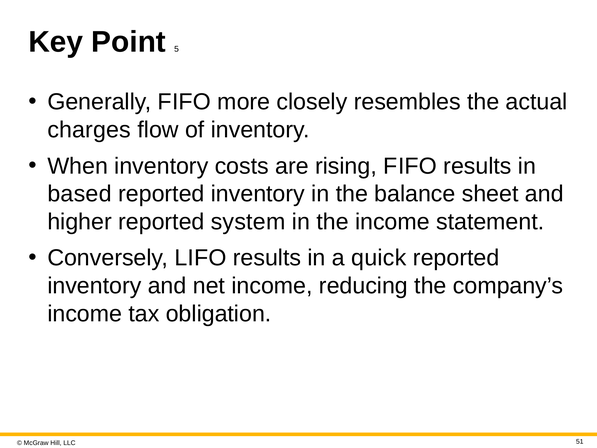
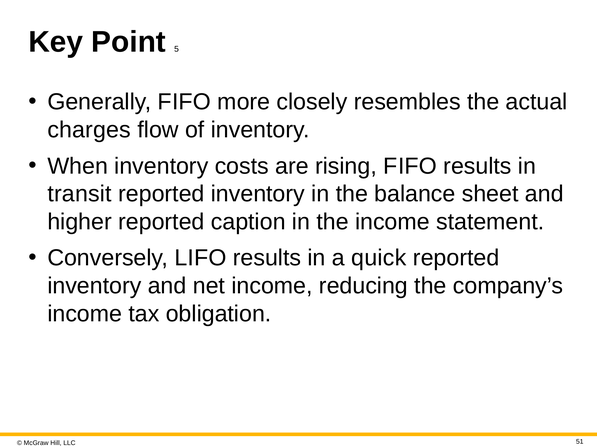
based: based -> transit (80, 194)
system: system -> caption (248, 222)
